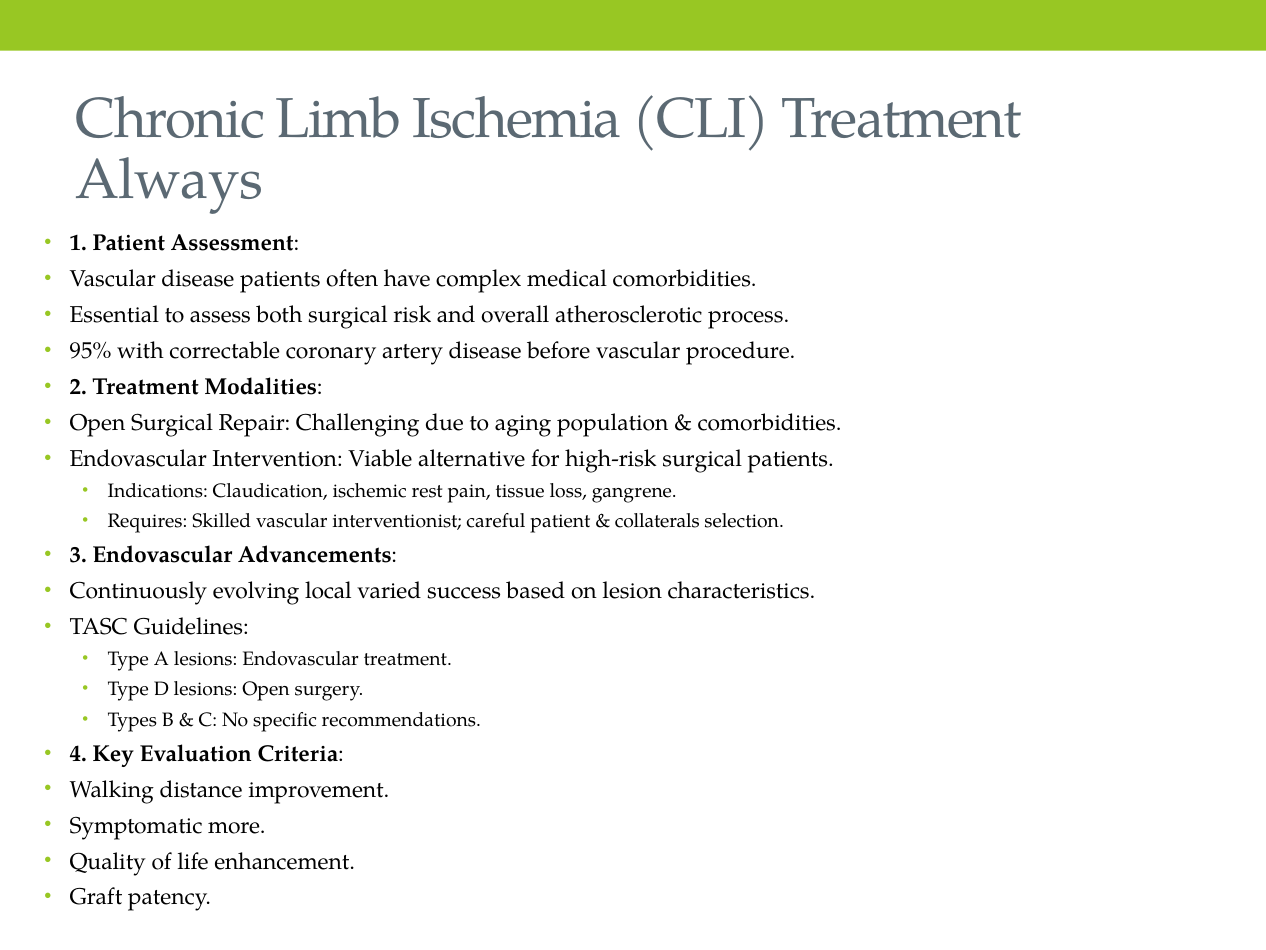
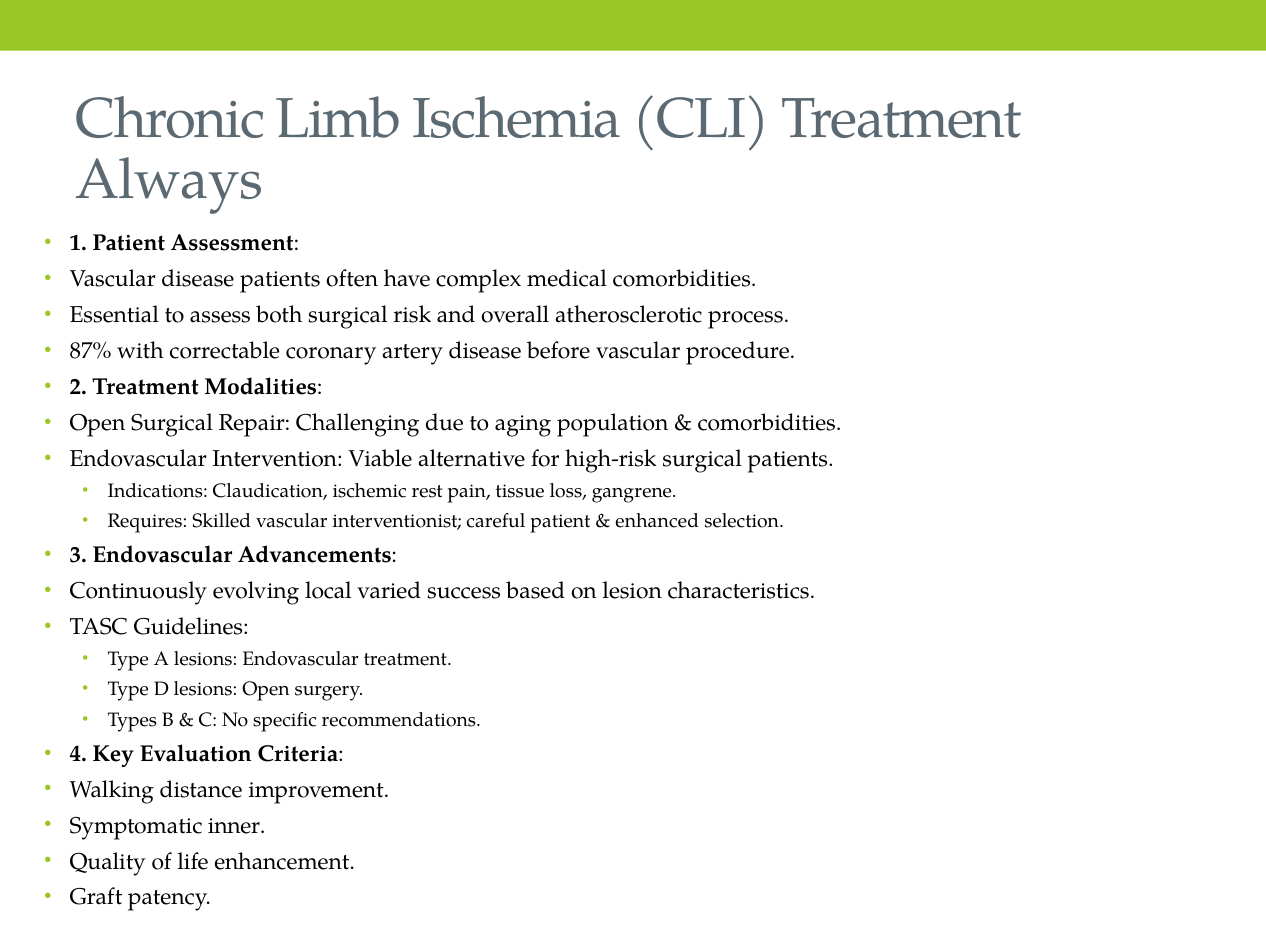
95%: 95% -> 87% (91, 351)
collaterals: collaterals -> enhanced (657, 521)
more: more -> inner (237, 825)
